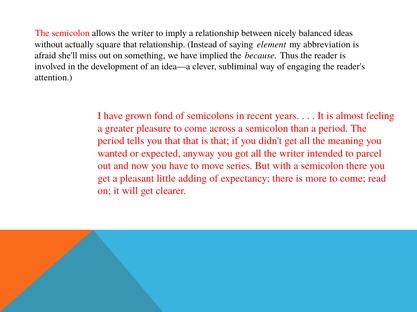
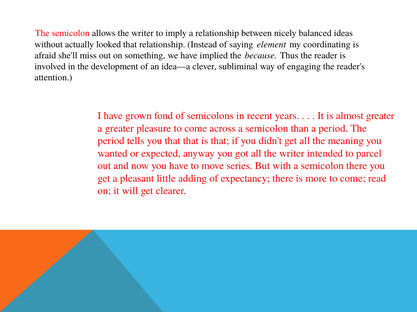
square: square -> looked (109, 44)
abbreviation: abbreviation -> coordinating (327, 44)
almost feeling: feeling -> greater (380, 116)
